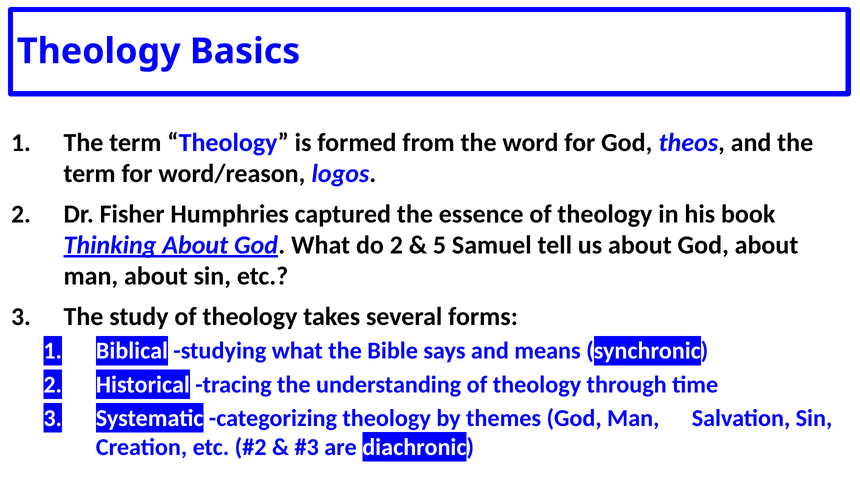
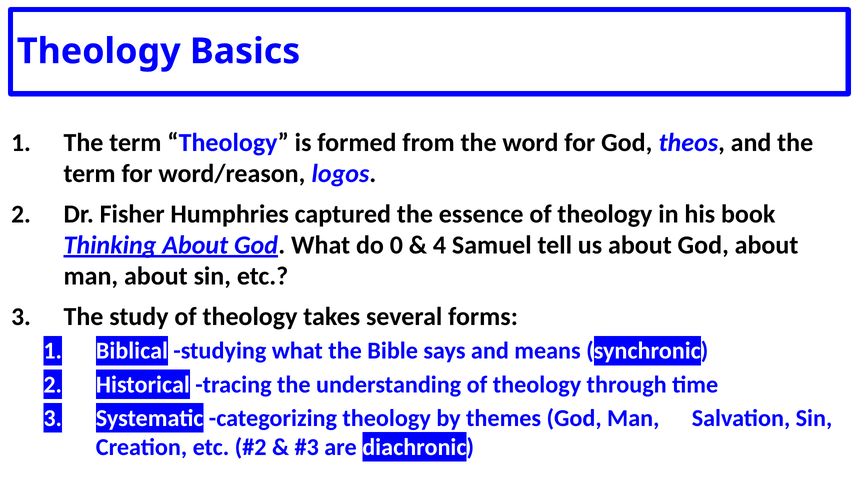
do 2: 2 -> 0 (396, 245)
5: 5 -> 4 (440, 245)
